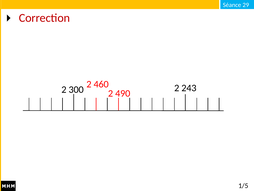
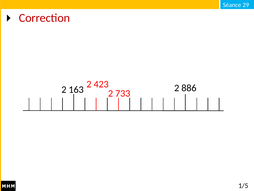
460: 460 -> 423 (101, 84)
300: 300 -> 163 (76, 89)
243: 243 -> 886 (189, 88)
490: 490 -> 733 (123, 93)
